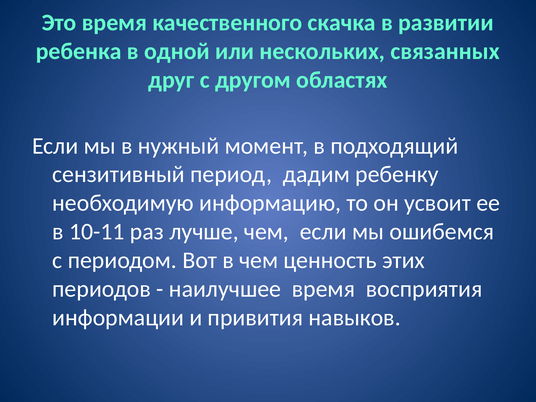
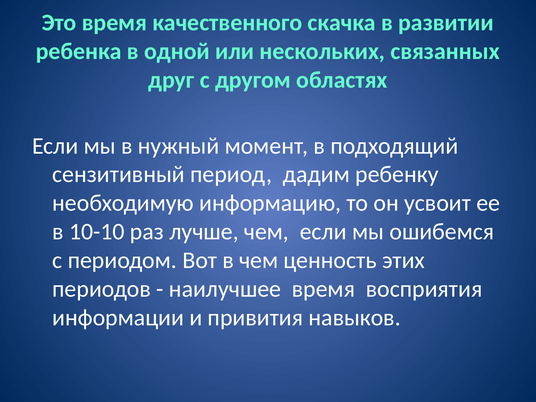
10-11: 10-11 -> 10-10 (97, 232)
